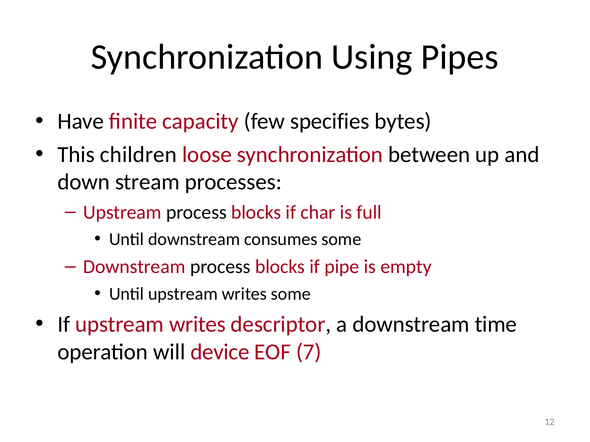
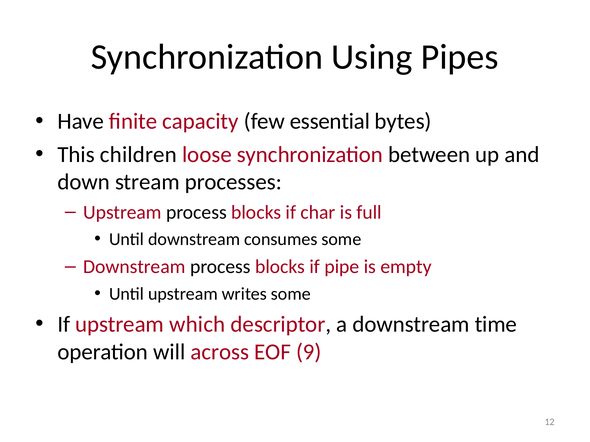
specifies: specifies -> essential (330, 122)
If upstream writes: writes -> which (197, 325)
device: device -> across (220, 352)
7: 7 -> 9 (309, 352)
